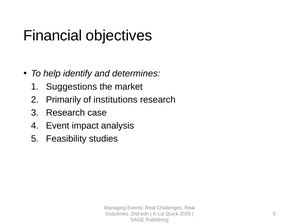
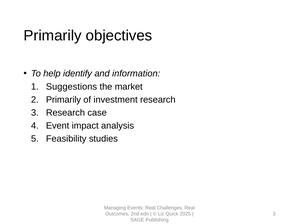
Financial: Financial -> Primarily (53, 36)
determines: determines -> information (136, 74)
institutions: institutions -> investment (116, 100)
